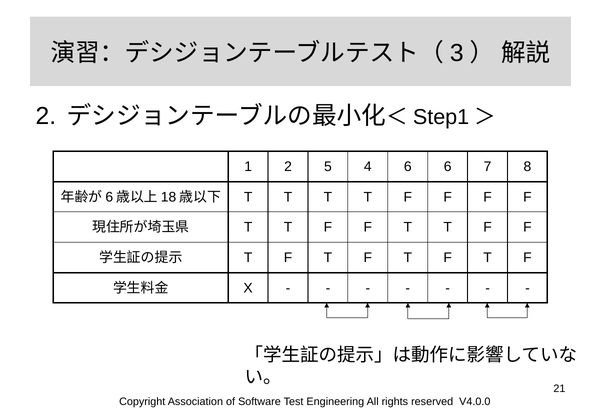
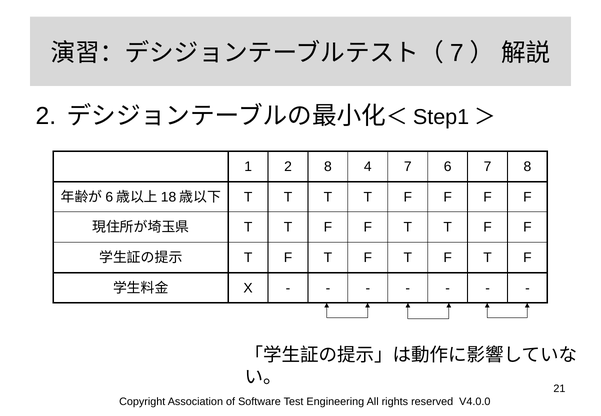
3: 3 -> 7 (457, 53)
2 5: 5 -> 8 (328, 167)
4 6: 6 -> 7 (408, 167)
